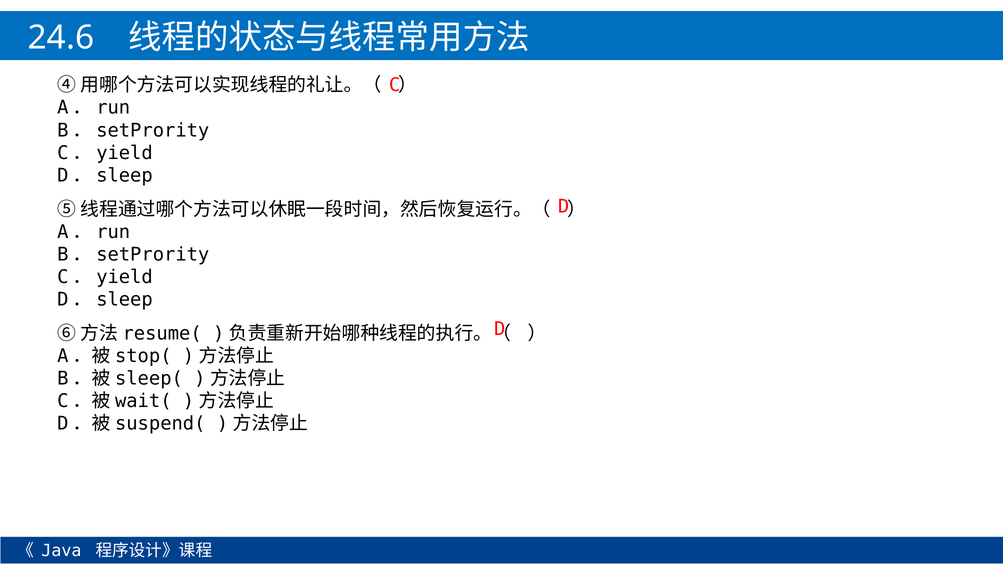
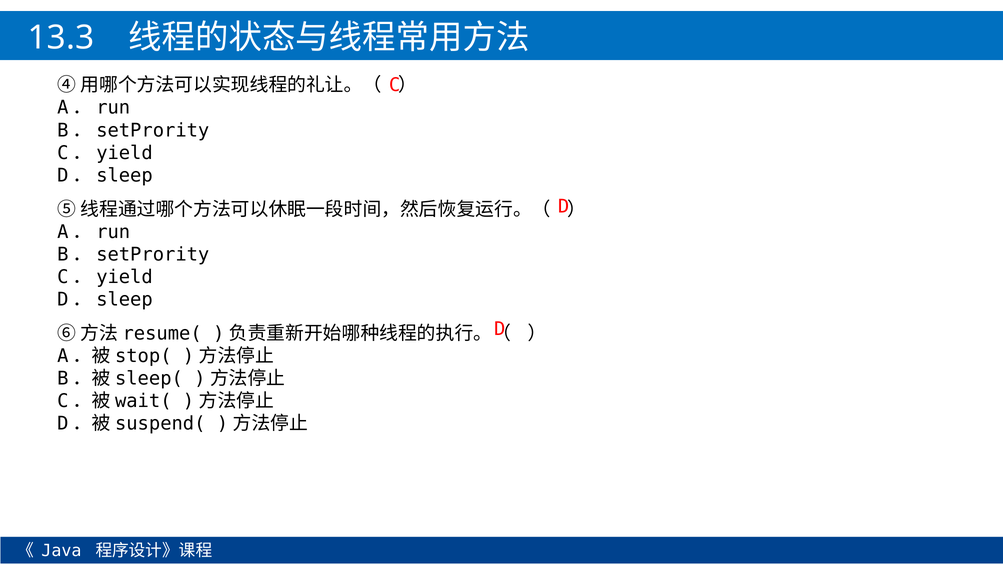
24.6: 24.6 -> 13.3 (61, 38)
